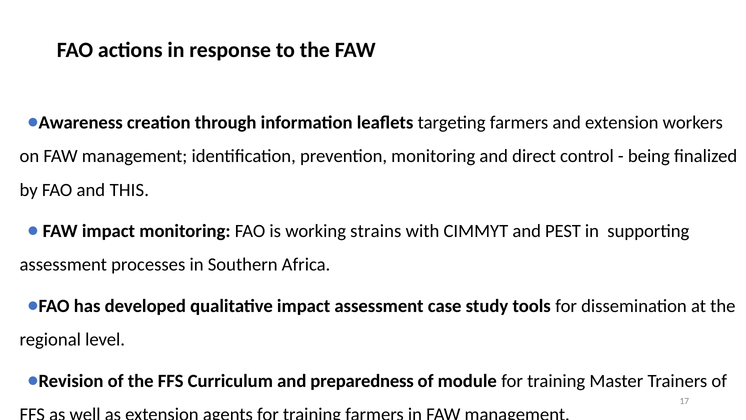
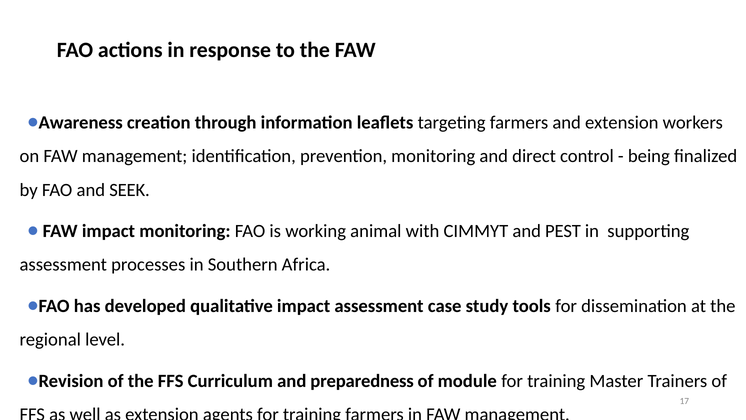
THIS: THIS -> SEEK (130, 190)
strains: strains -> animal (376, 231)
